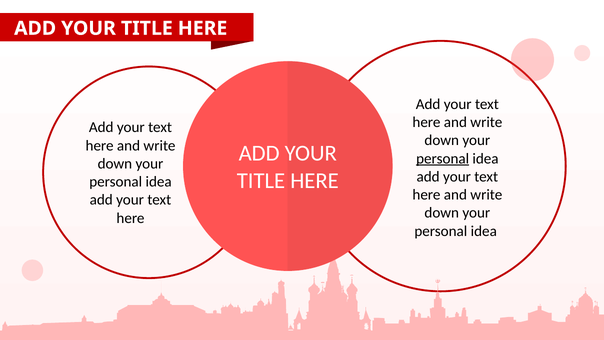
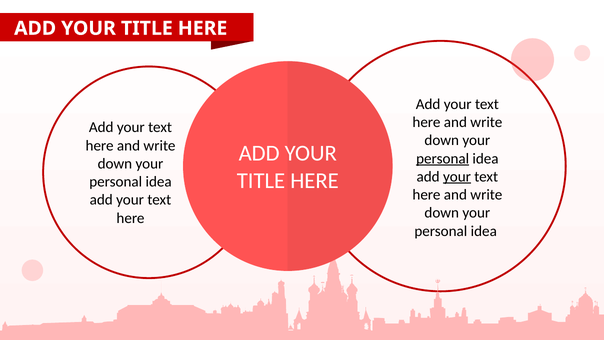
your underline: none -> present (457, 177)
